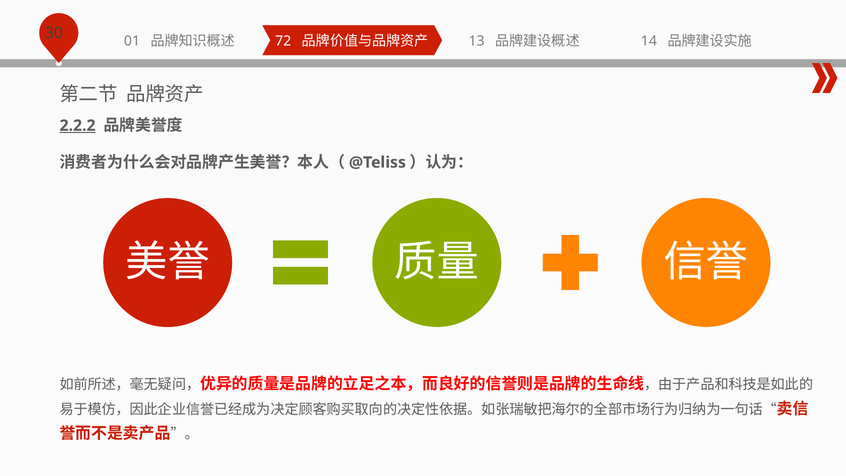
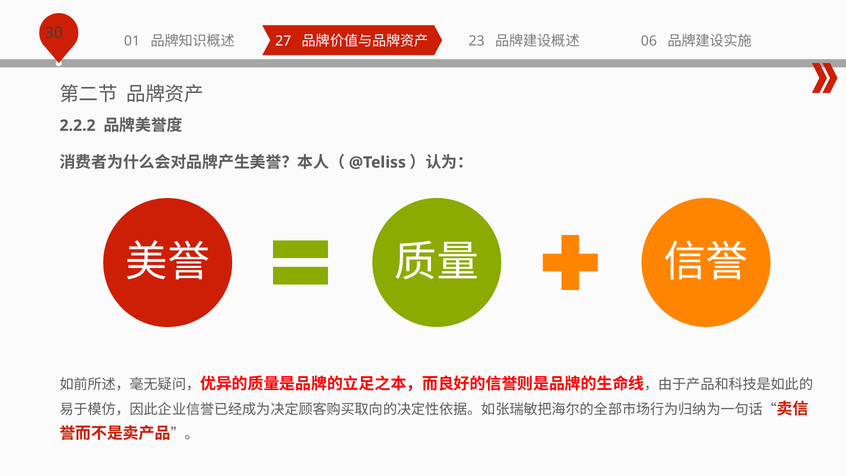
14: 14 -> 06 (649, 41)
72: 72 -> 27 (283, 41)
13: 13 -> 23 (477, 41)
2.2.2 underline: present -> none (78, 126)
